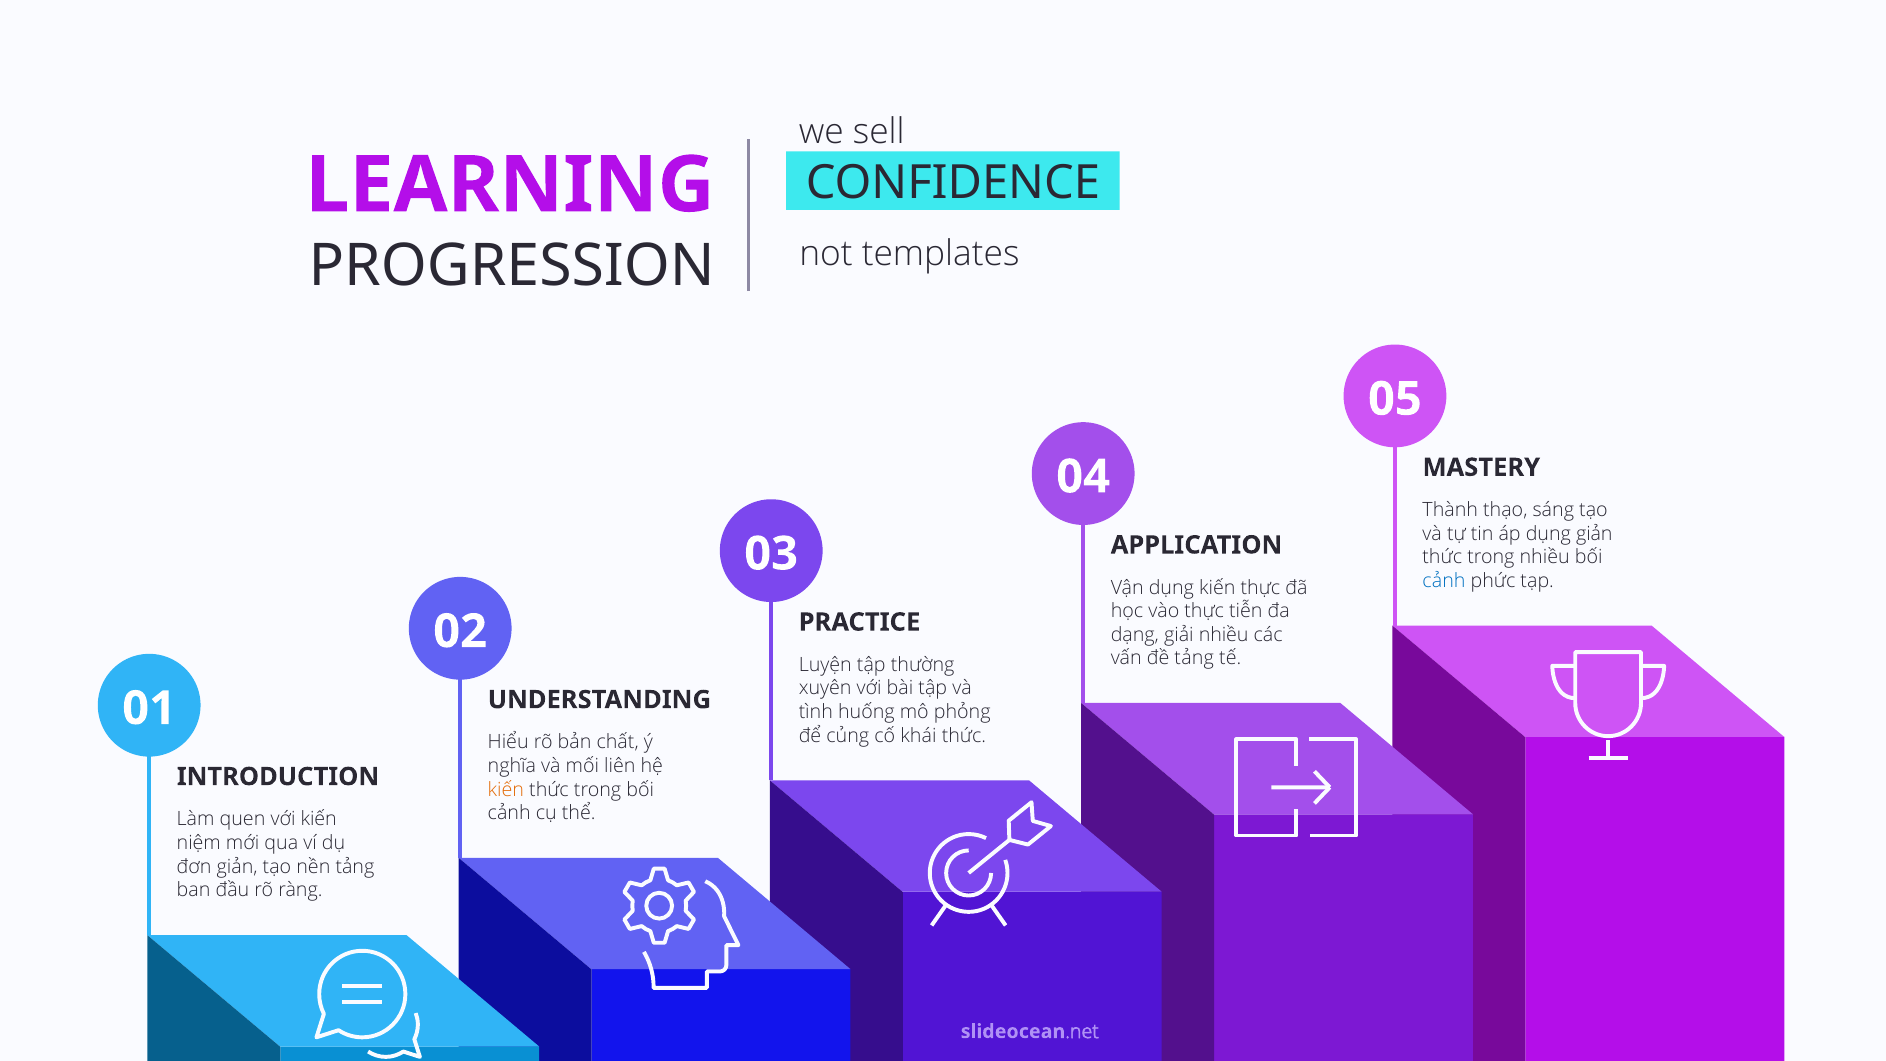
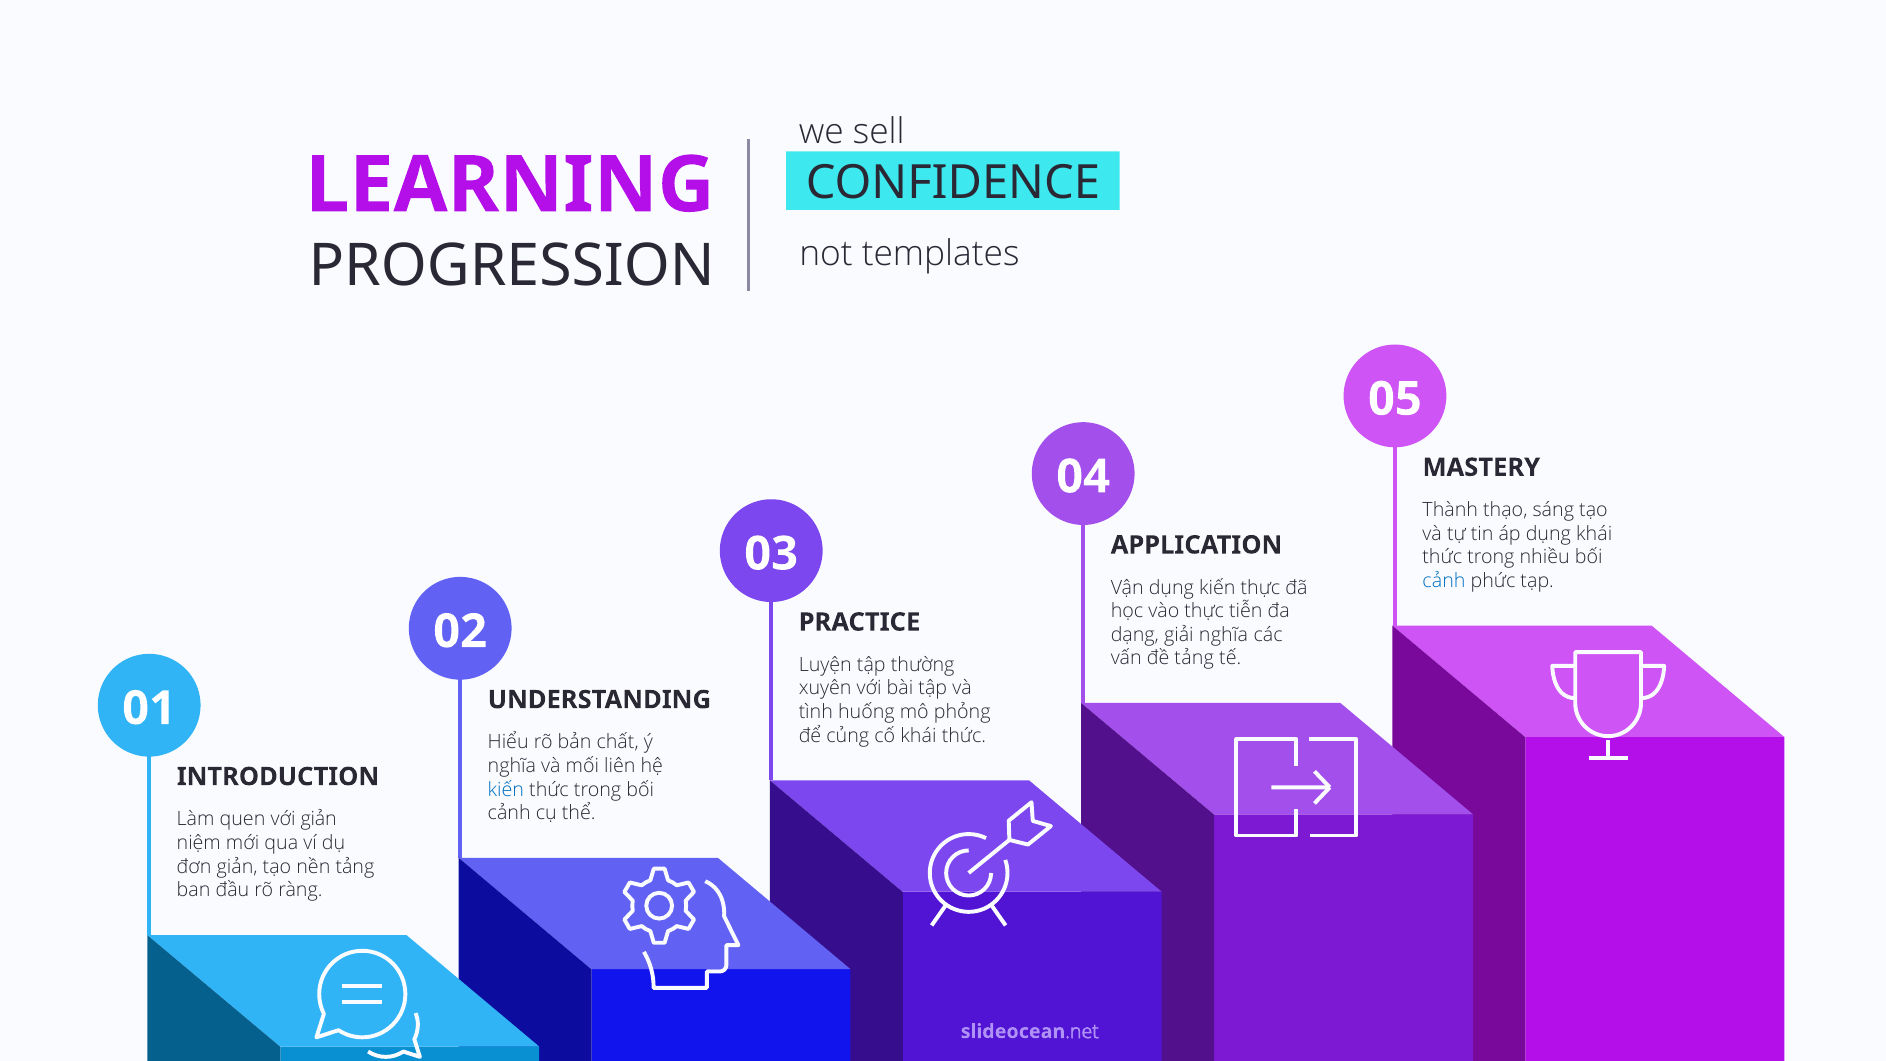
dụng giản: giản -> khái (1594, 534)
giải nhiều: nhiều -> nghĩa (1224, 635)
kiến colour: orange -> blue (506, 790)
với kiến: kiến -> giản (319, 819)
